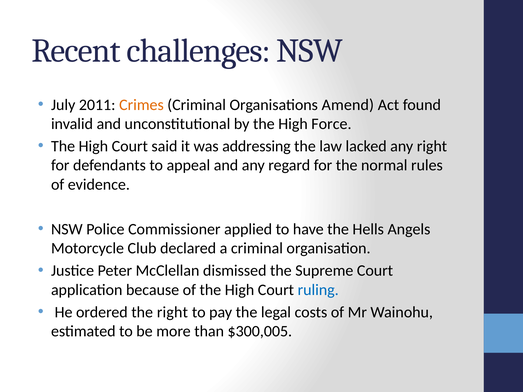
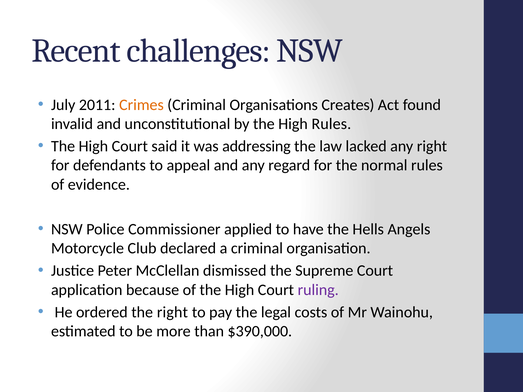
Amend: Amend -> Creates (348, 105)
High Force: Force -> Rules (331, 124)
ruling colour: blue -> purple (318, 290)
$300,005: $300,005 -> $390,000 (260, 331)
